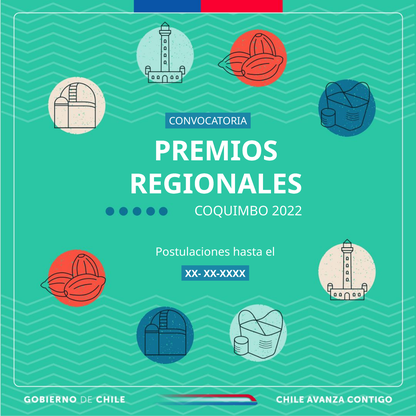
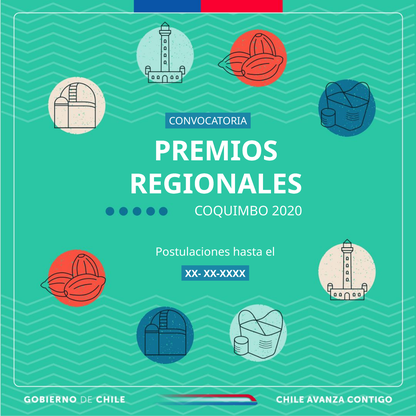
2022: 2022 -> 2020 (287, 211)
